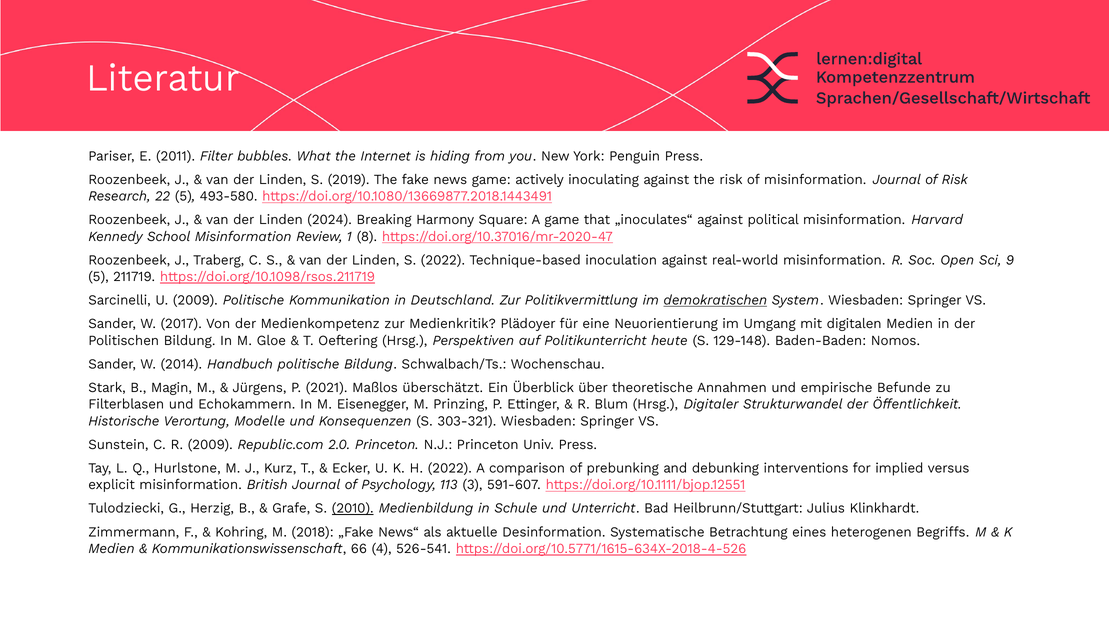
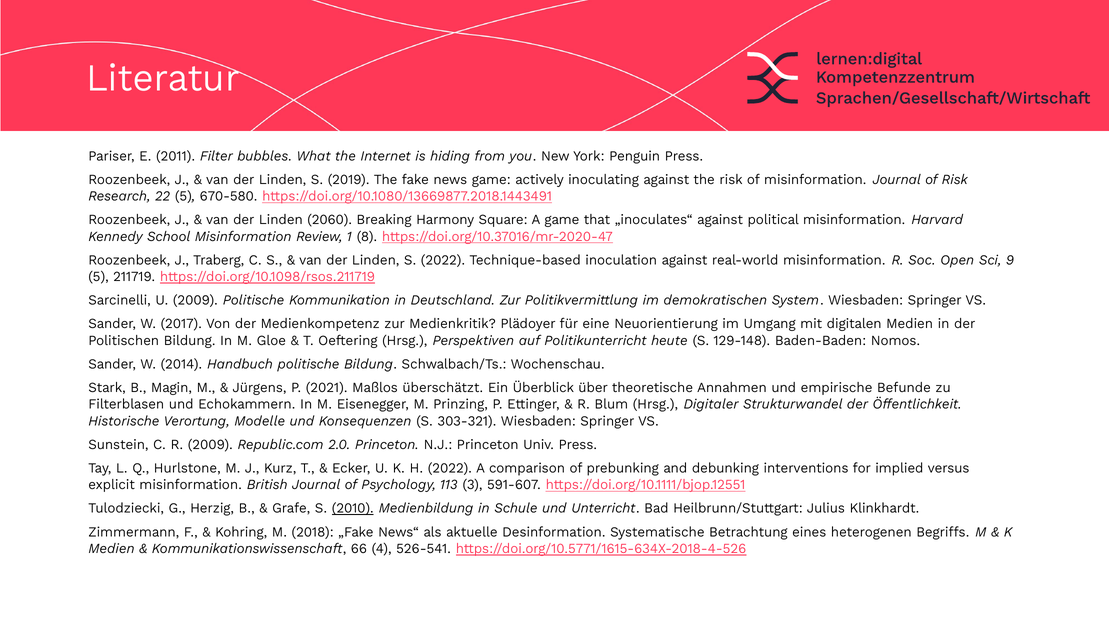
493-580: 493-580 -> 670-580 (229, 196)
2024: 2024 -> 2060 (330, 220)
demokratischen underline: present -> none (715, 300)
